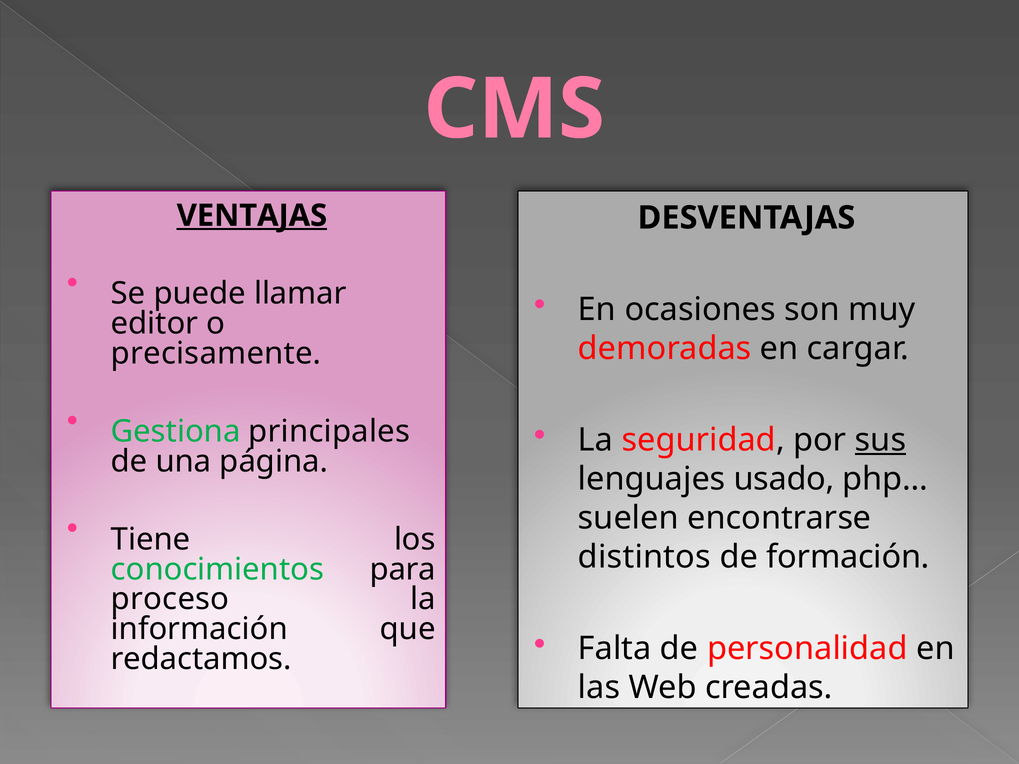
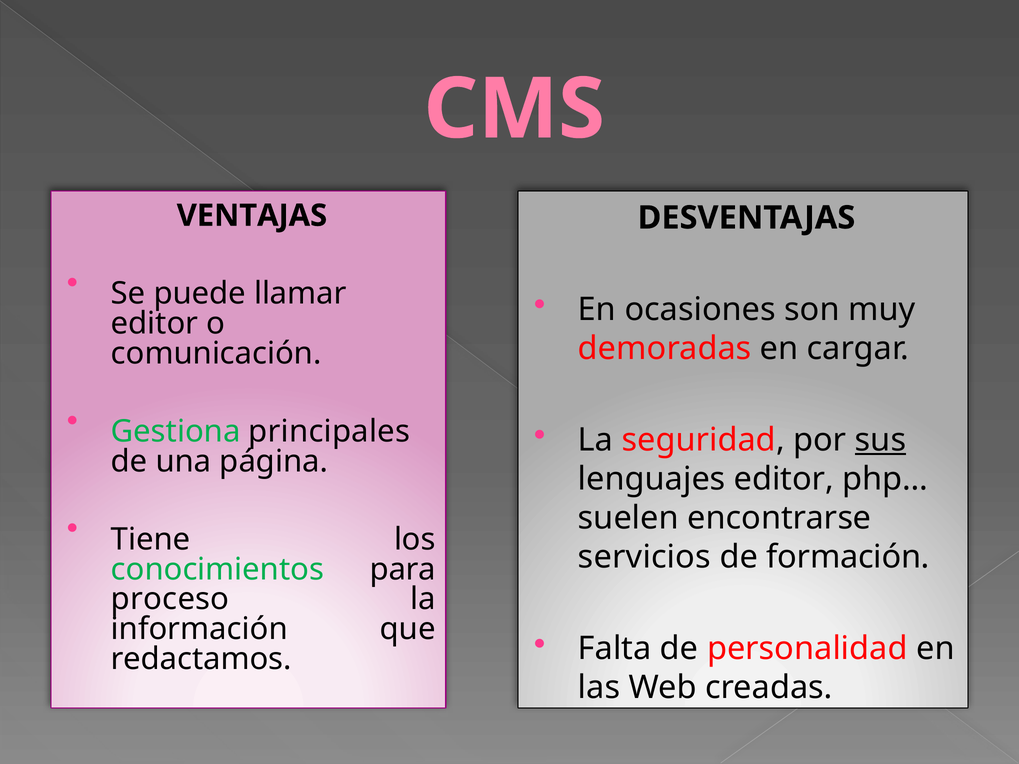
VENTAJAS underline: present -> none (252, 216)
precisamente: precisamente -> comunicación (216, 354)
lenguajes usado: usado -> editor (784, 479)
distintos: distintos -> servicios (644, 557)
